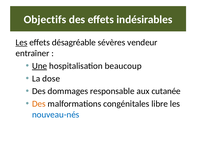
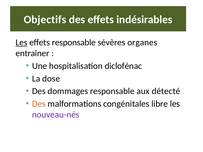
effets désagréable: désagréable -> responsable (74, 43)
vendeur: vendeur -> organes (142, 43)
Une underline: present -> none (40, 66)
beaucoup: beaucoup -> diclofénac (123, 66)
cutanée: cutanée -> détecté (166, 91)
nouveau-nés colour: blue -> purple (56, 115)
